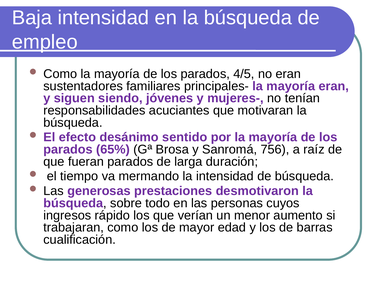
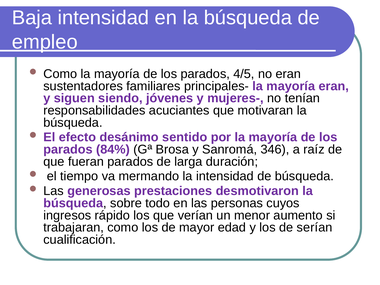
65%: 65% -> 84% (113, 149)
756: 756 -> 346 (275, 149)
barras: barras -> serían (315, 227)
